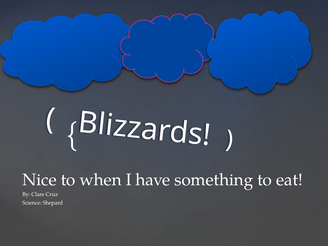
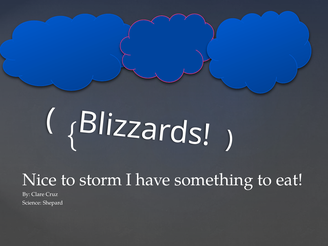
when: when -> storm (101, 180)
